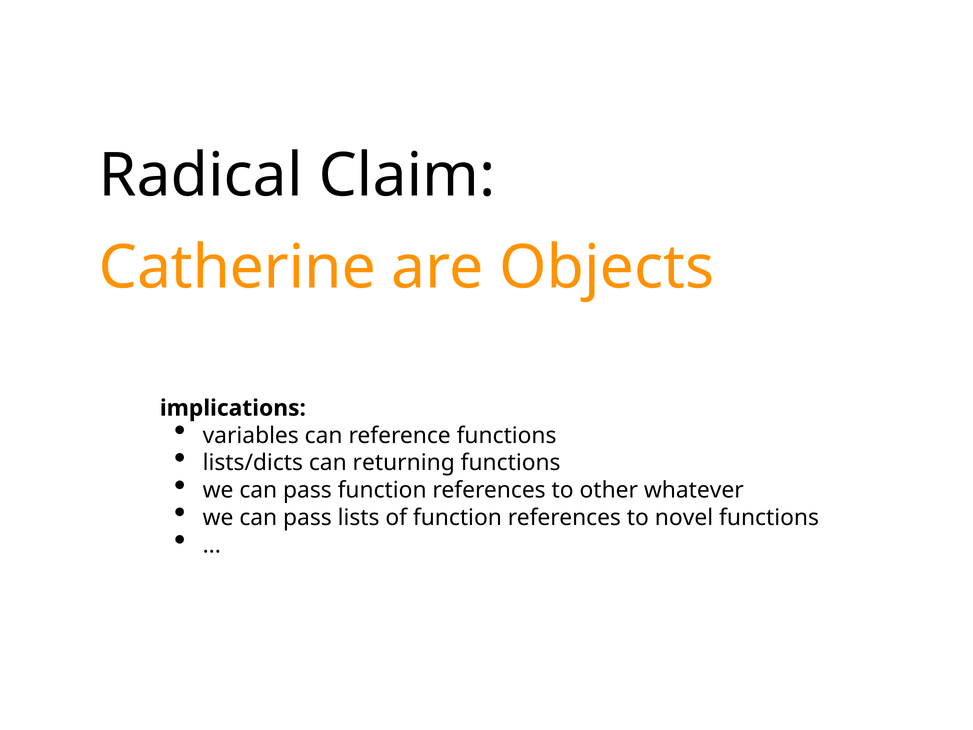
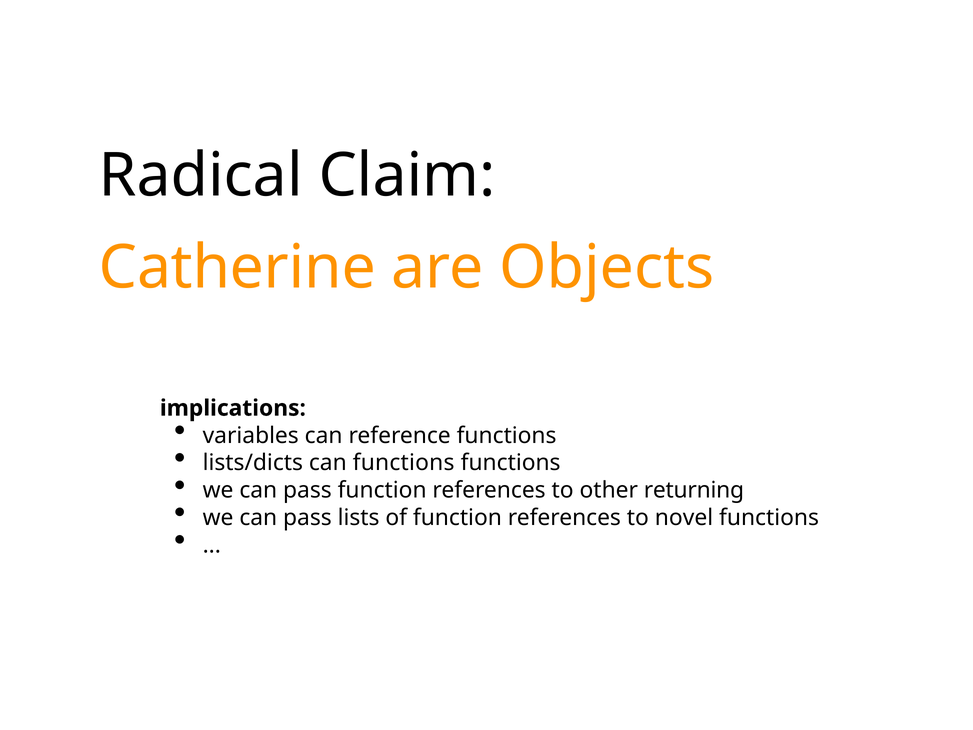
can returning: returning -> functions (404, 463)
whatever: whatever -> returning (694, 490)
